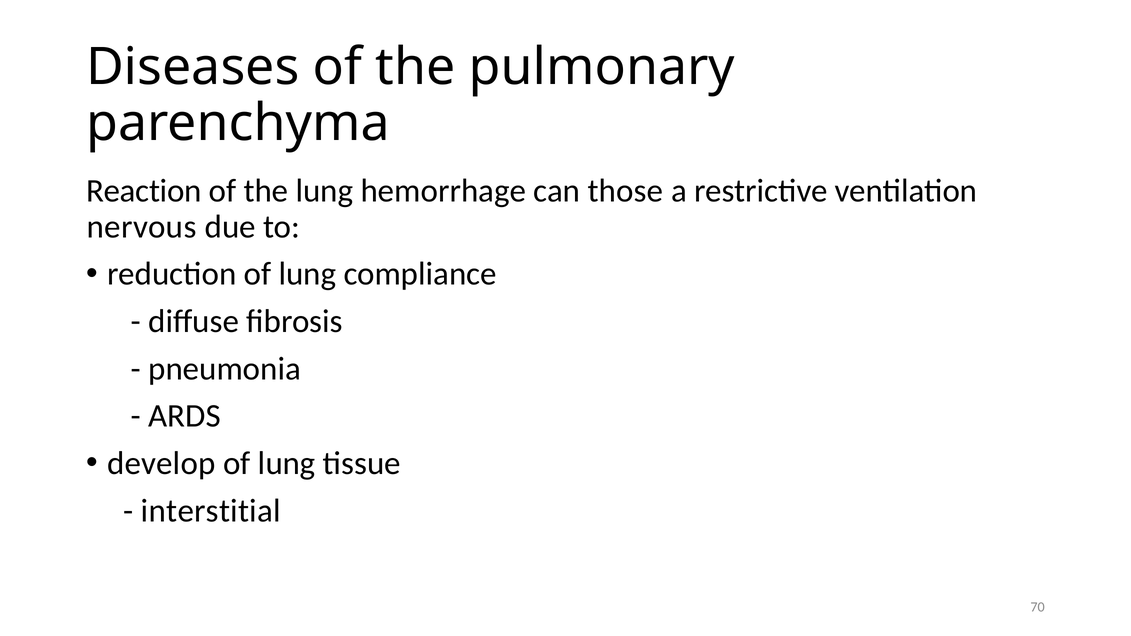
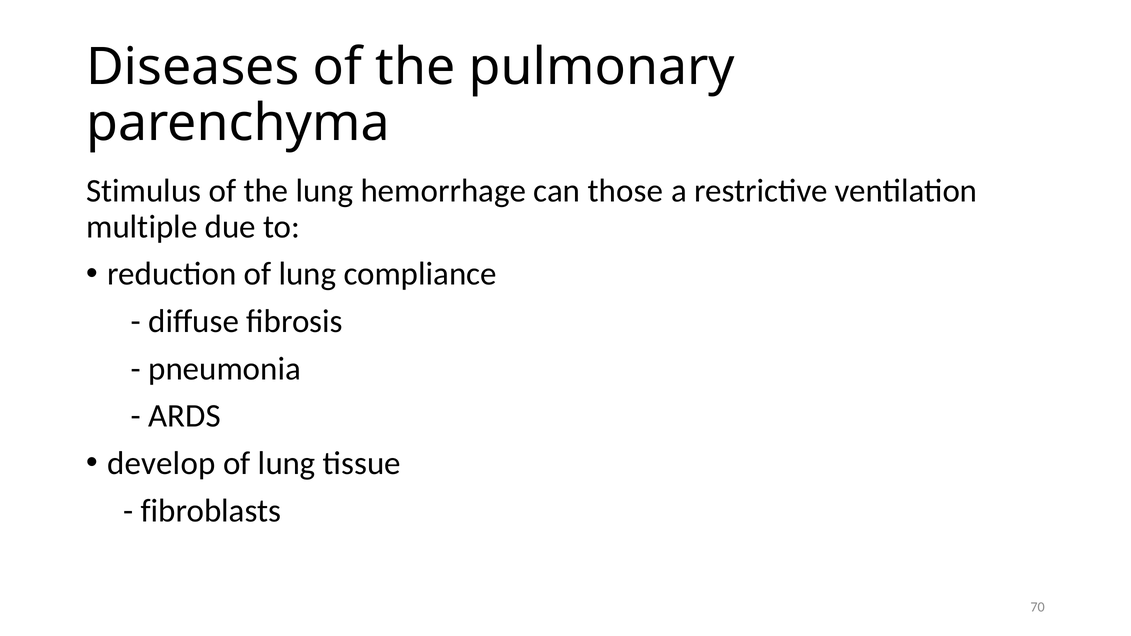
Reaction: Reaction -> Stimulus (144, 191)
nervous: nervous -> multiple (142, 227)
interstitial: interstitial -> fibroblasts (211, 511)
